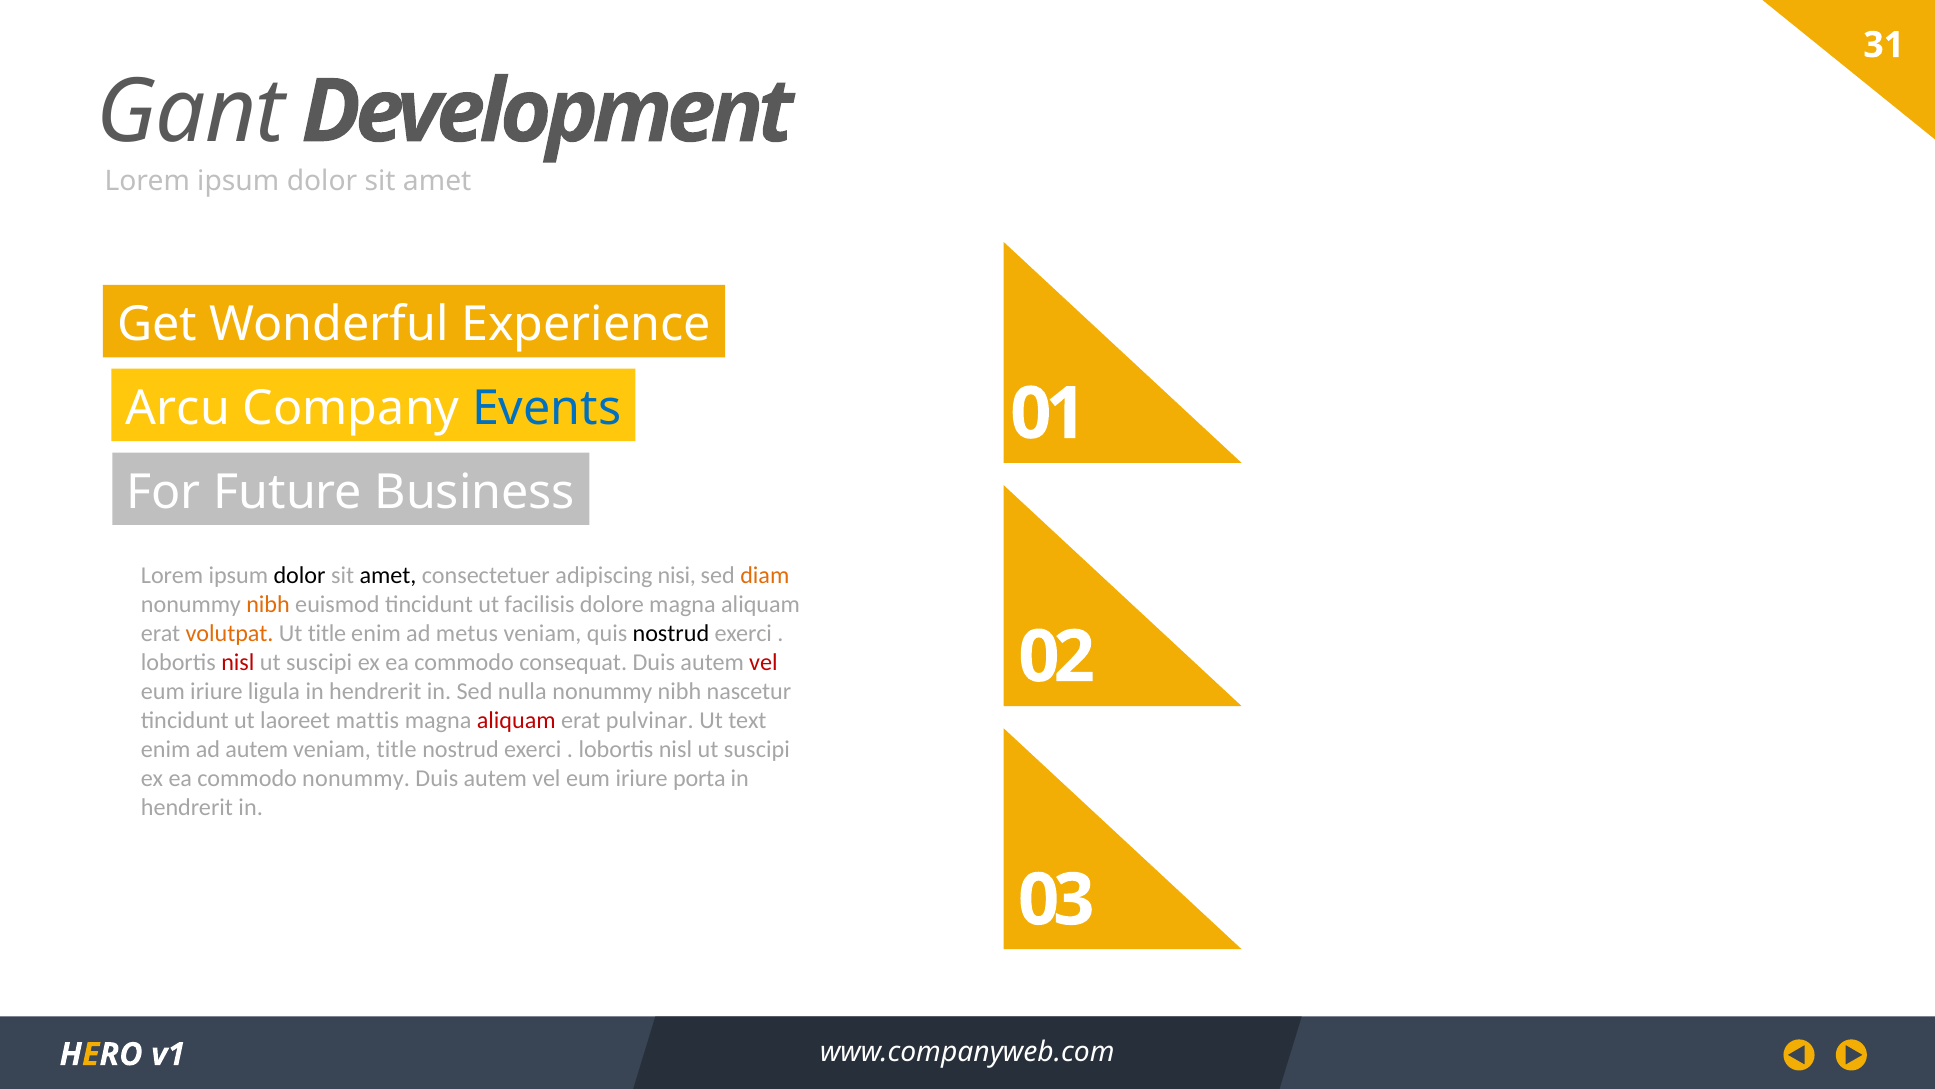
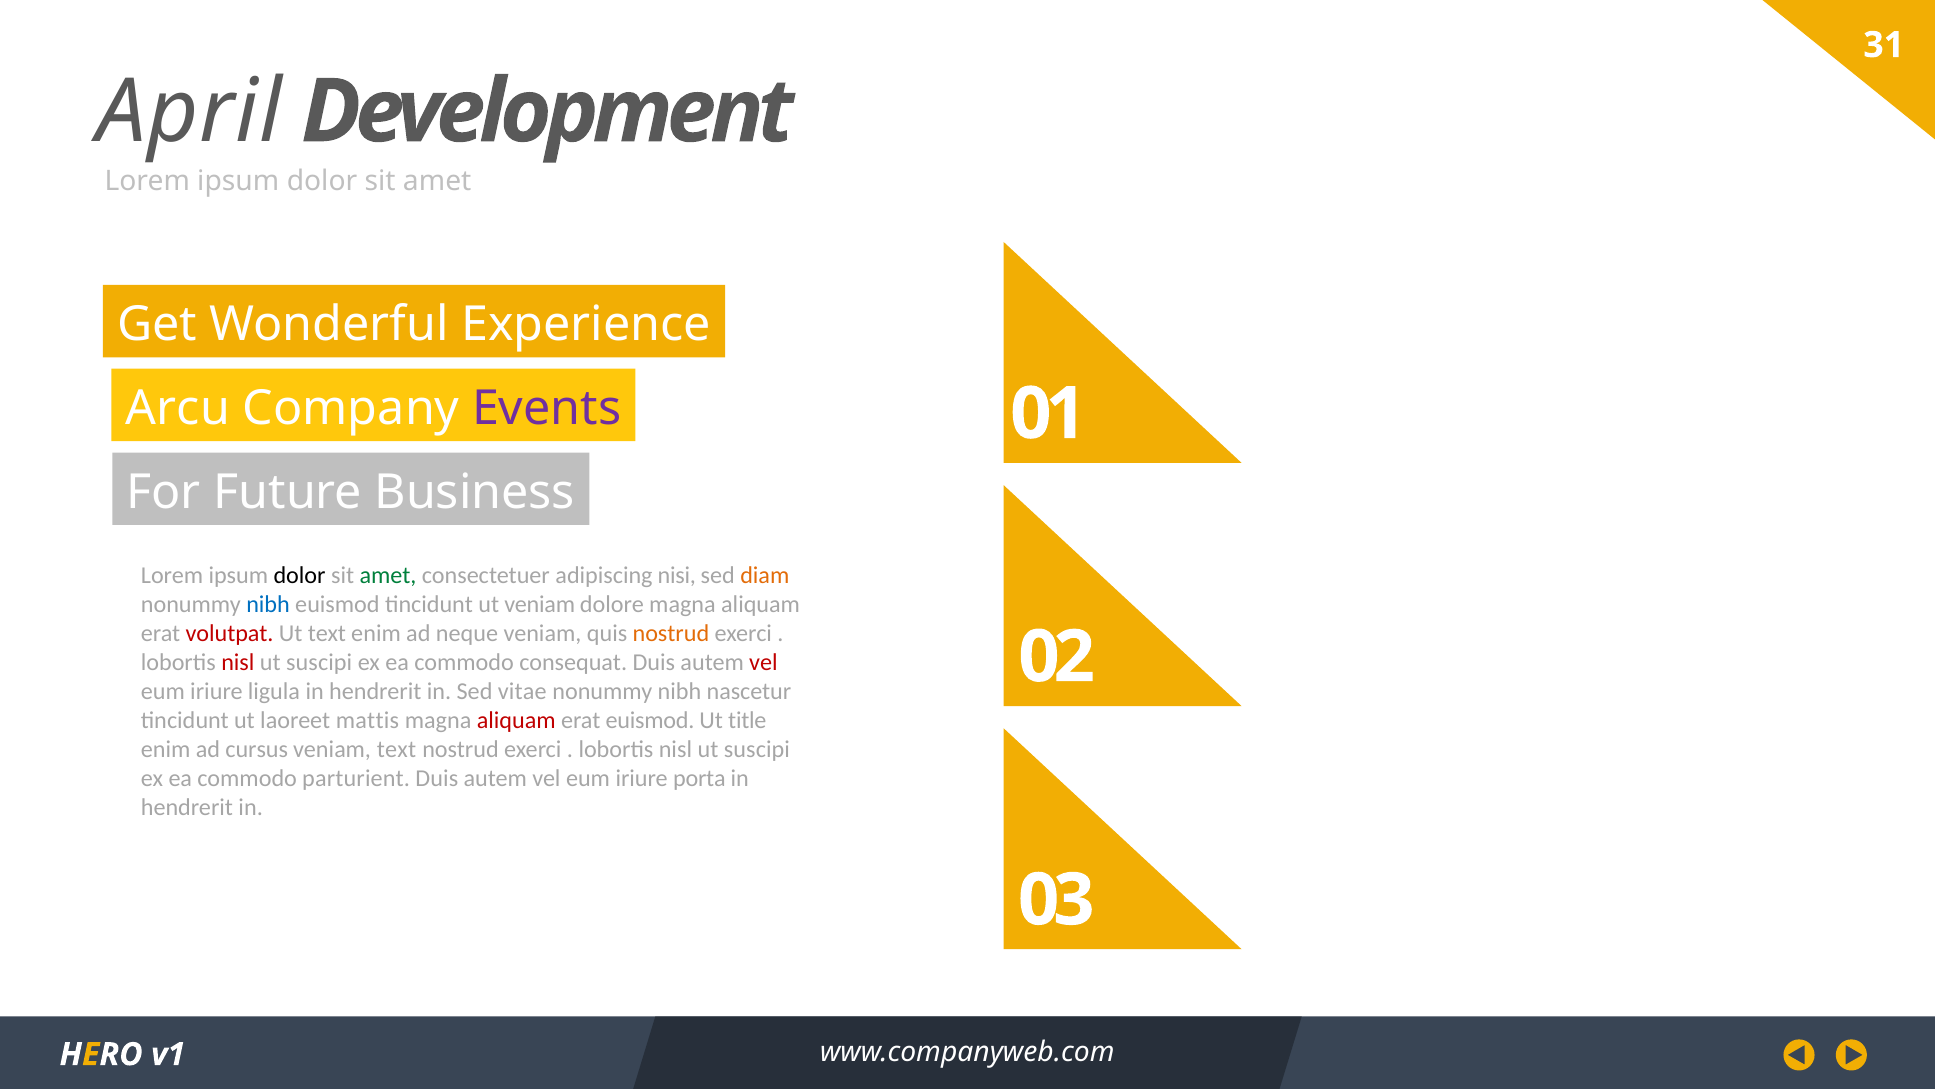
Gant: Gant -> April (190, 112)
Events colour: blue -> purple (547, 408)
amet colour: black -> green (388, 575)
nibh colour: orange -> blue (268, 604)
ut facilisis: facilisis -> veniam (540, 604)
volutpat colour: orange -> red (230, 633)
Ut title: title -> text (327, 633)
metus: metus -> neque (467, 633)
nostrud colour: black -> orange (671, 633)
nulla: nulla -> vitae (522, 691)
erat pulvinar: pulvinar -> euismod (650, 720)
text: text -> title (747, 720)
ad autem: autem -> cursus (257, 749)
veniam title: title -> text (397, 749)
commodo nonummy: nonummy -> parturient (356, 778)
